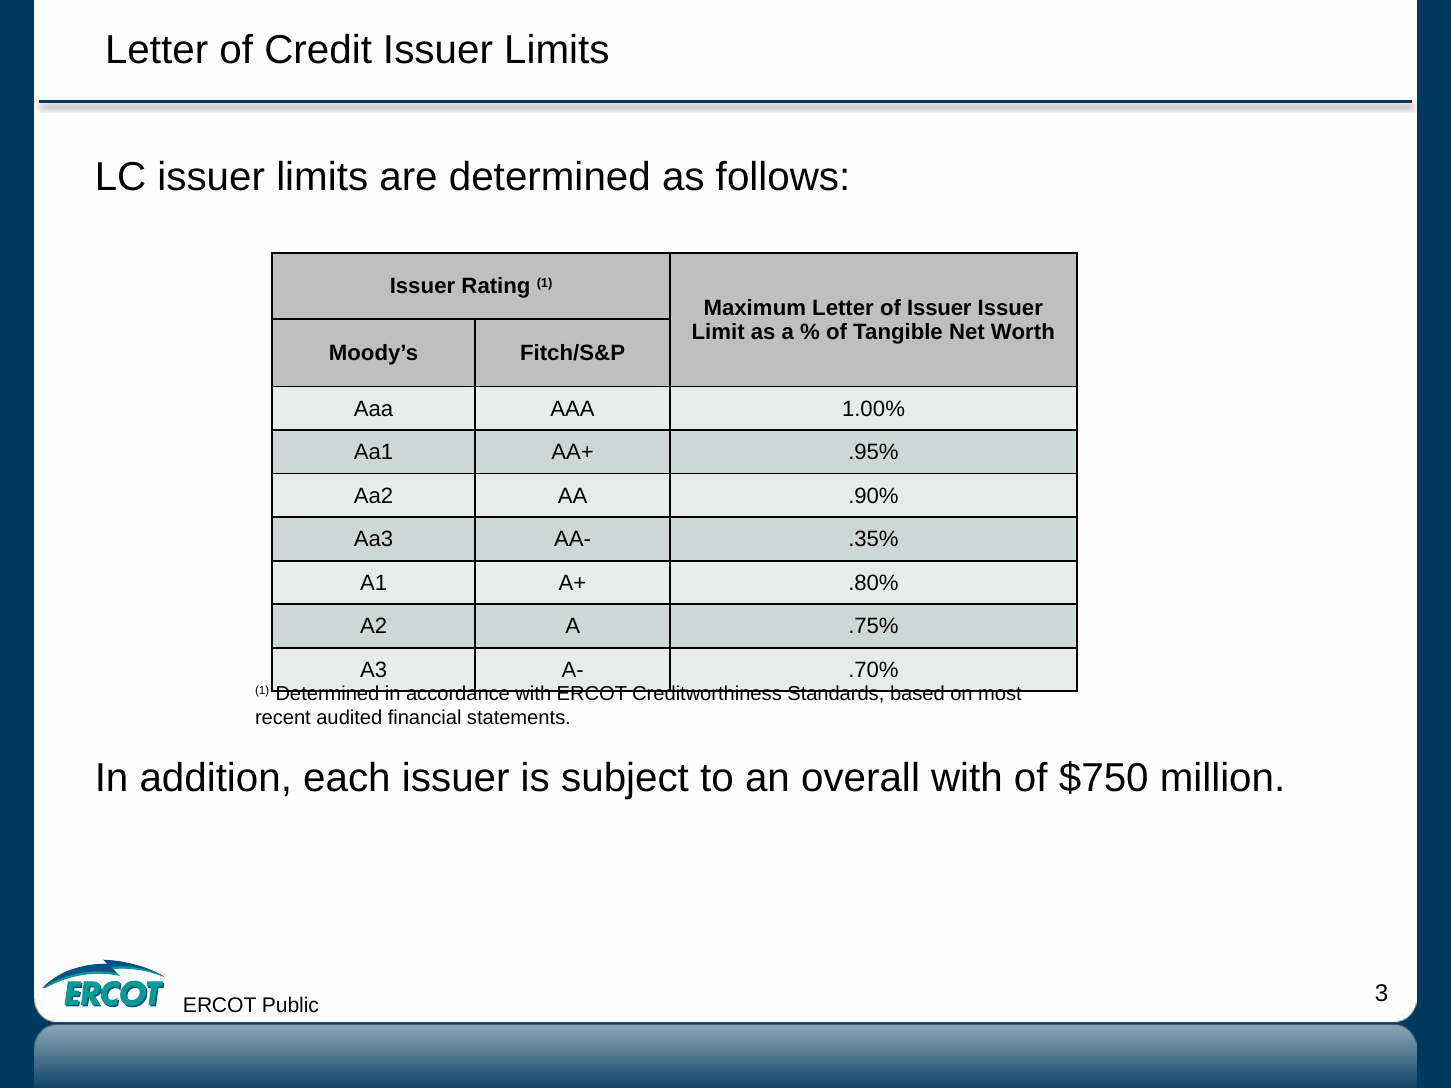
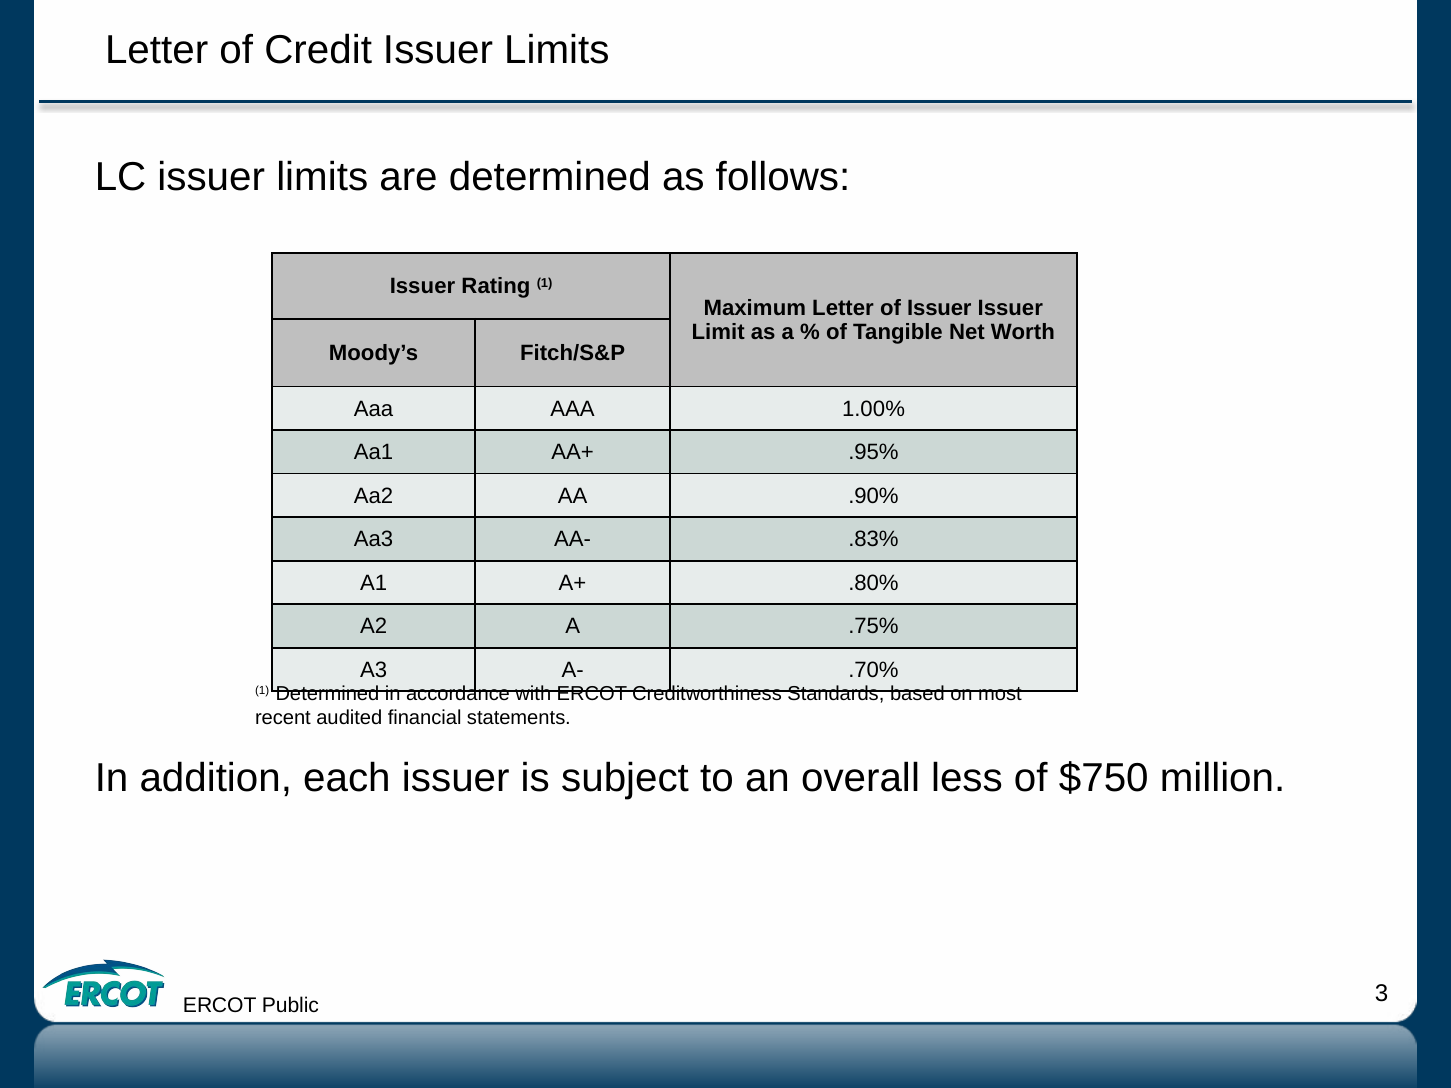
.35%: .35% -> .83% (873, 539)
overall with: with -> less (967, 779)
